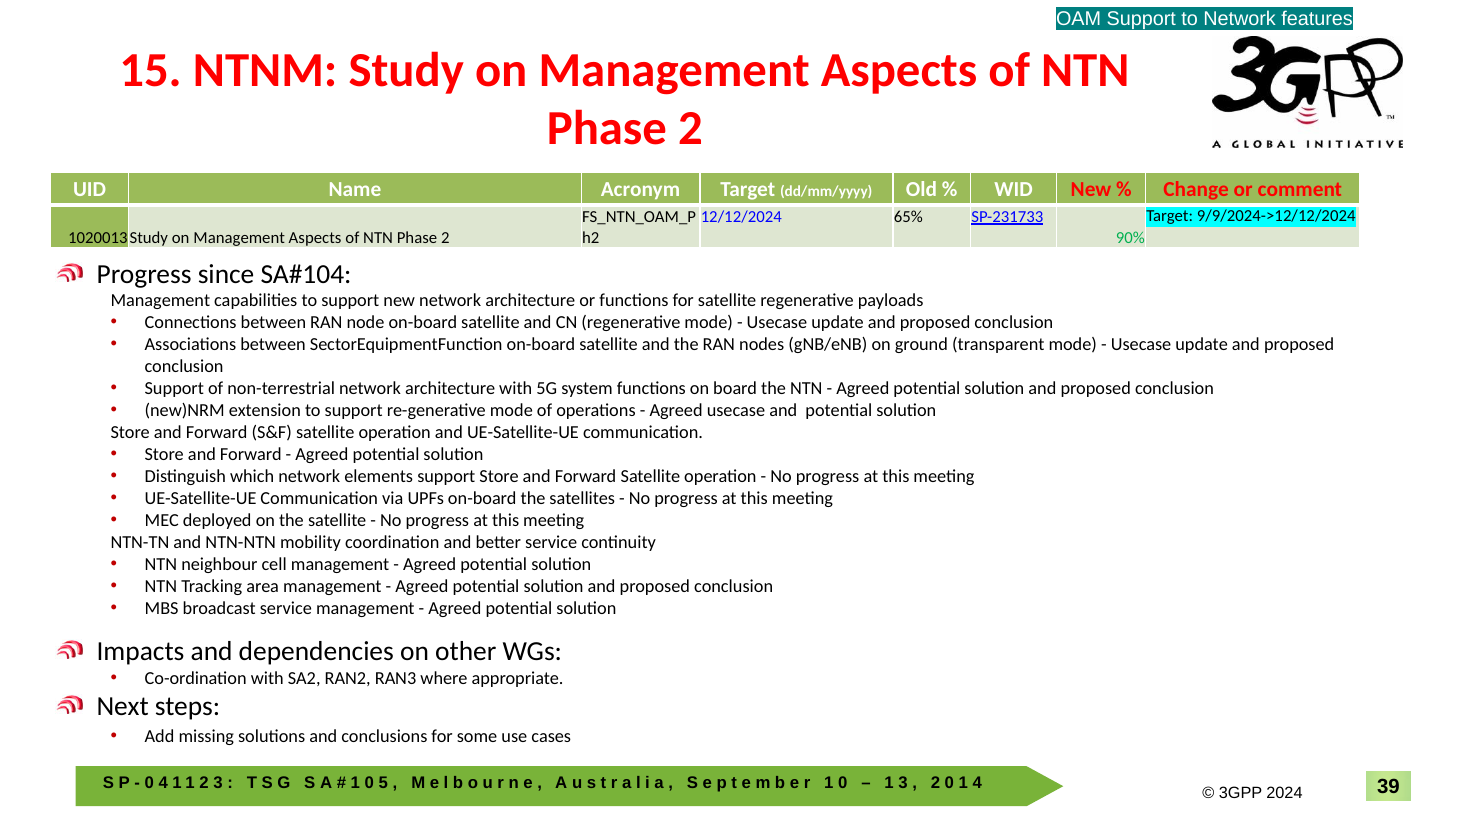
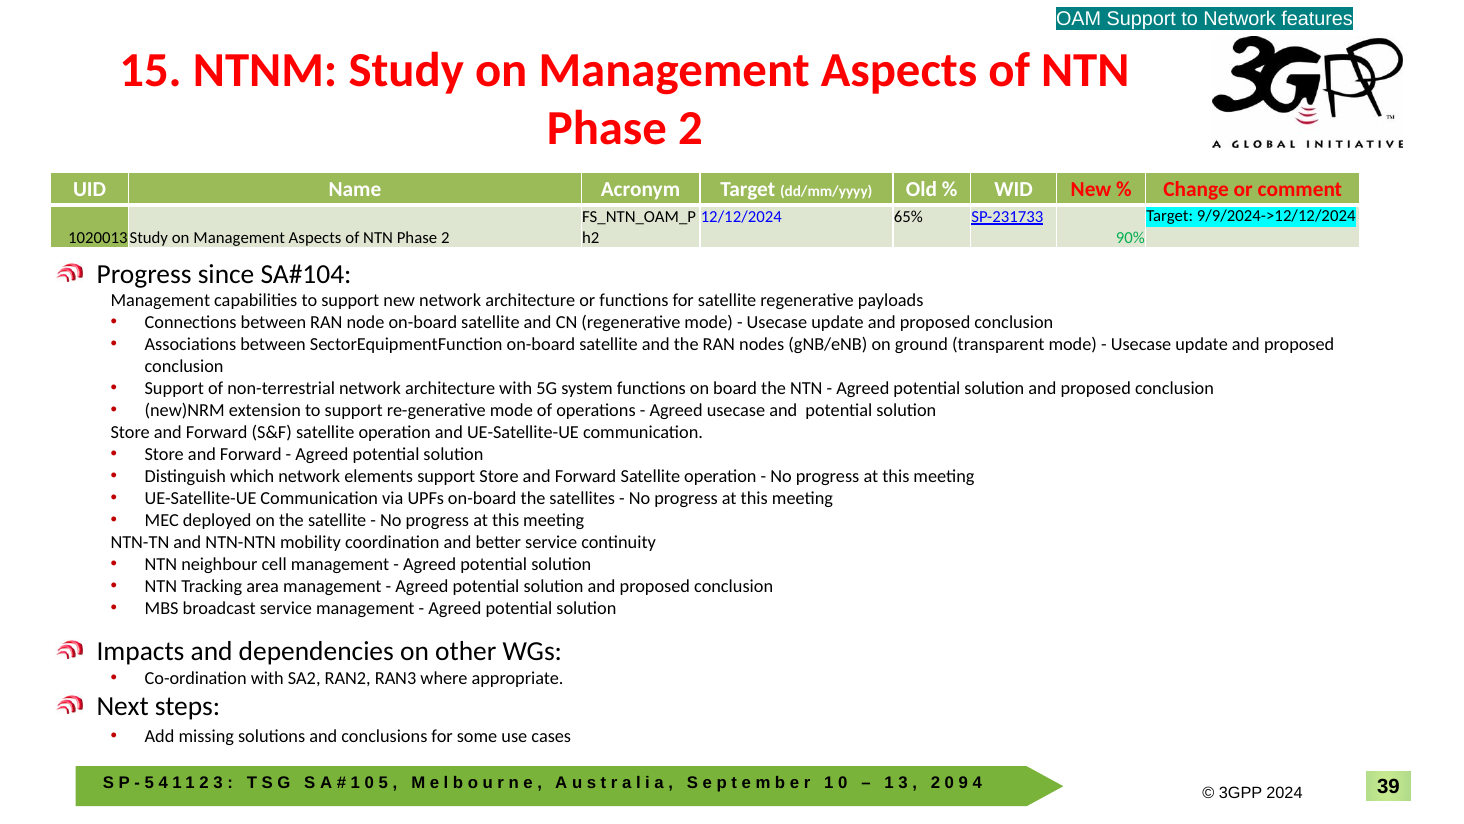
0: 0 -> 5 (149, 782)
1: 1 -> 9 (963, 782)
